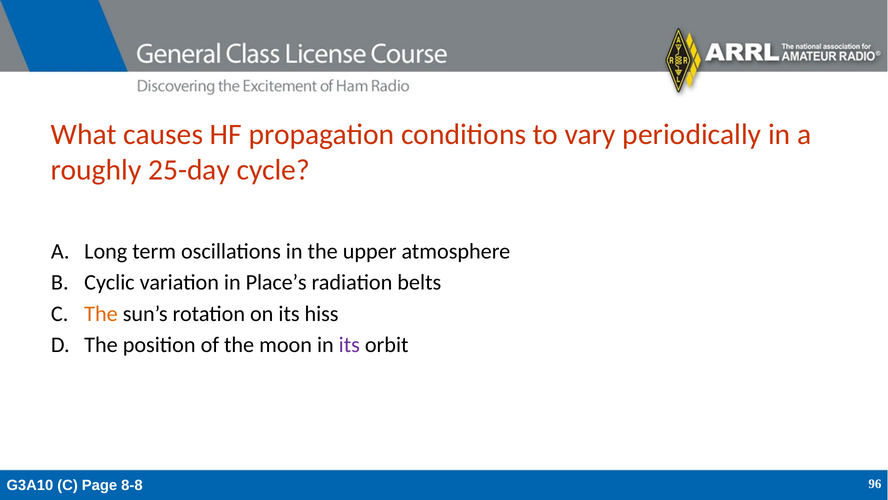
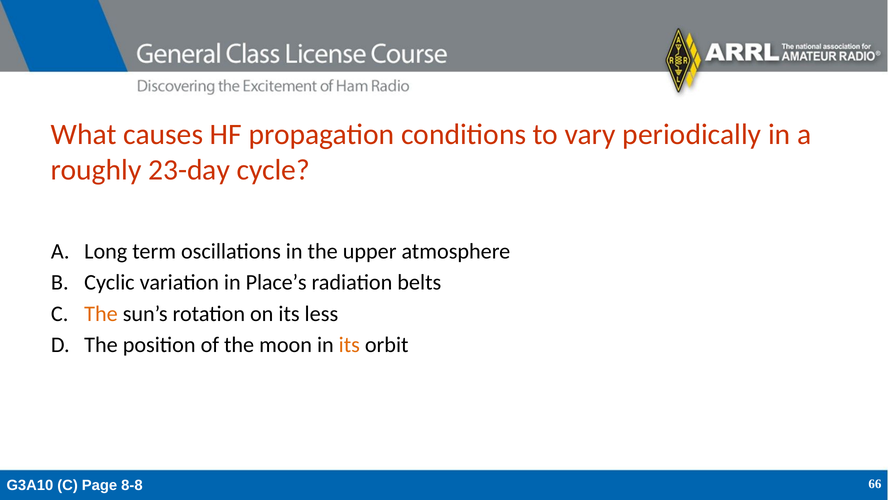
25-day: 25-day -> 23-day (189, 170)
hiss: hiss -> less (321, 313)
its colour: purple -> orange (349, 344)
96: 96 -> 66 (875, 484)
